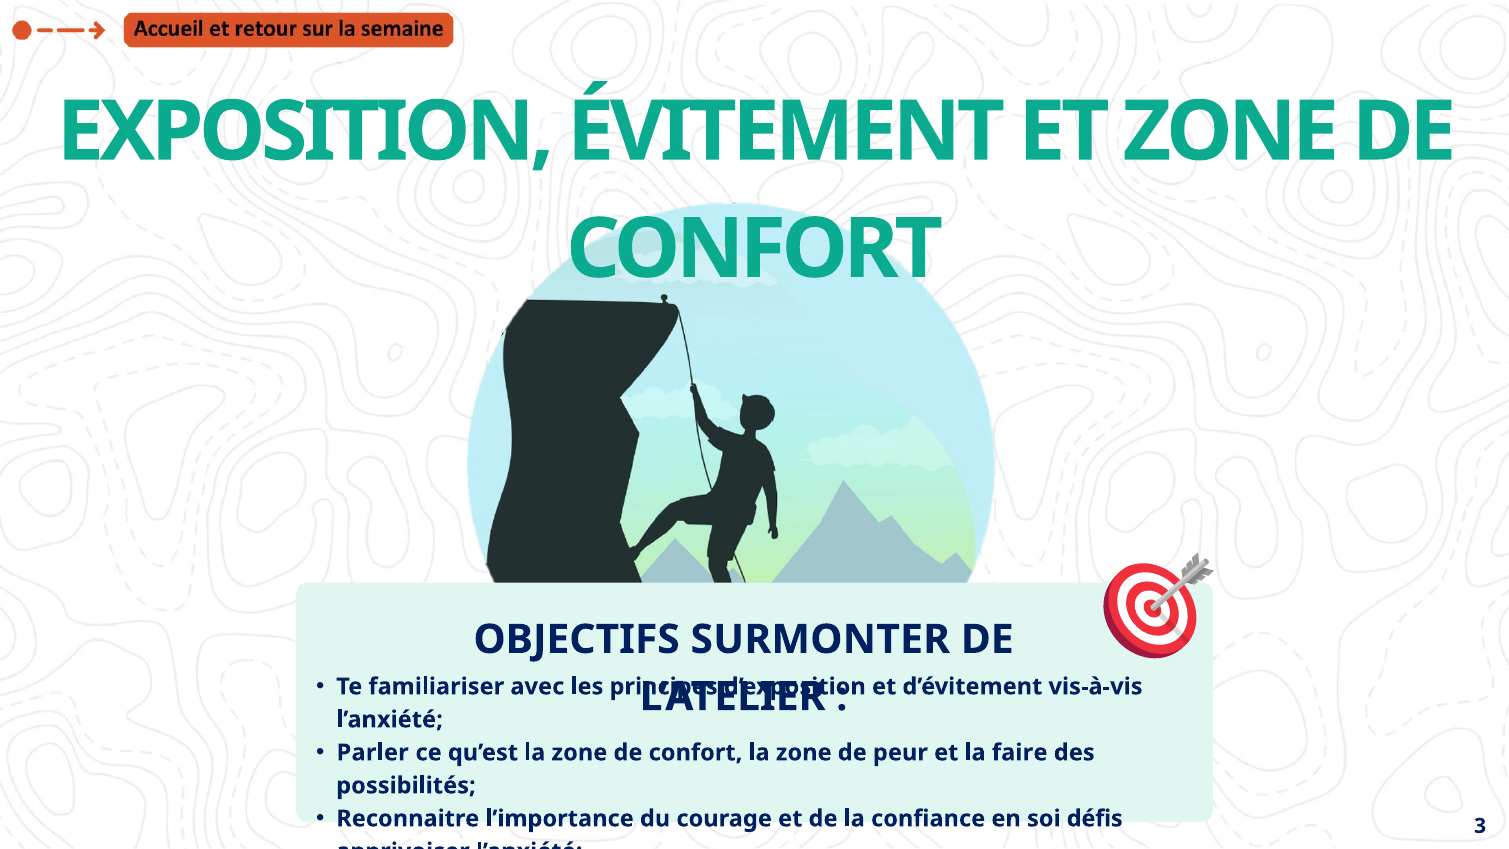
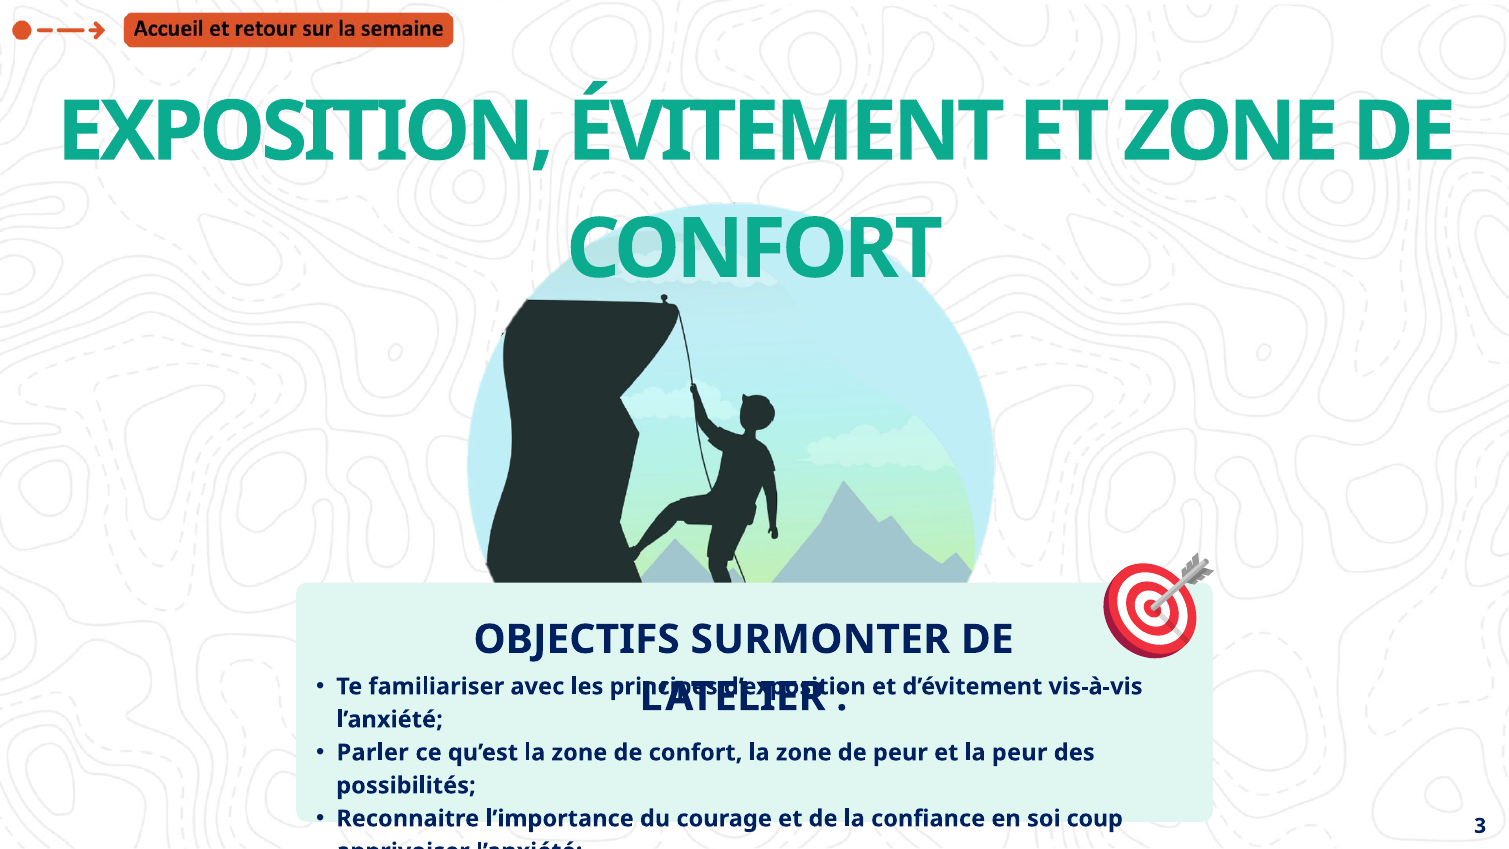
la faire: faire -> peur (1020, 752)
défis: défis -> coup (1095, 818)
